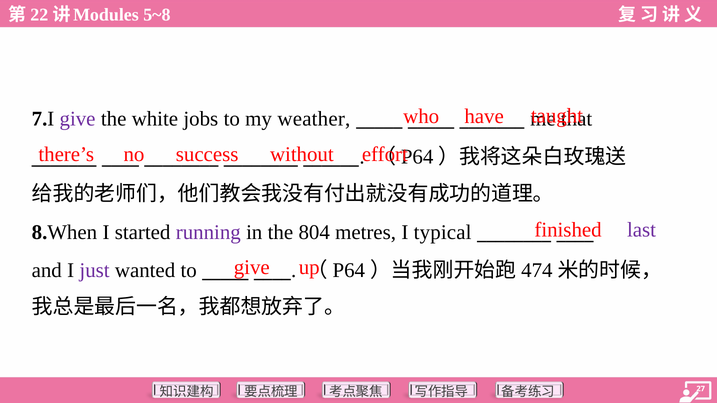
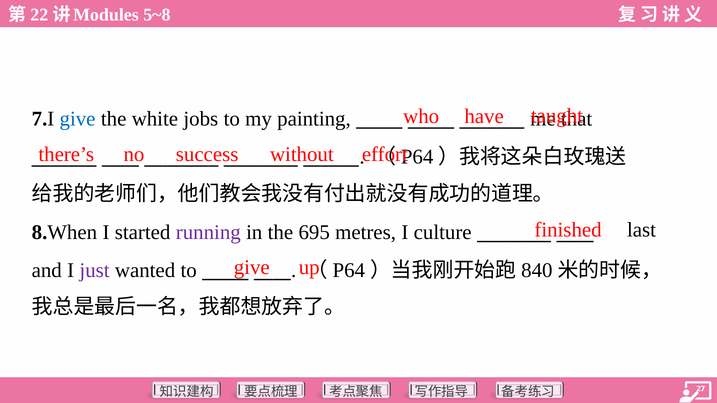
give colour: purple -> blue (78, 119)
weather: weather -> painting (314, 119)
last colour: purple -> black (642, 230)
804: 804 -> 695 (314, 232)
typical: typical -> culture (443, 232)
474: 474 -> 840 (537, 271)
